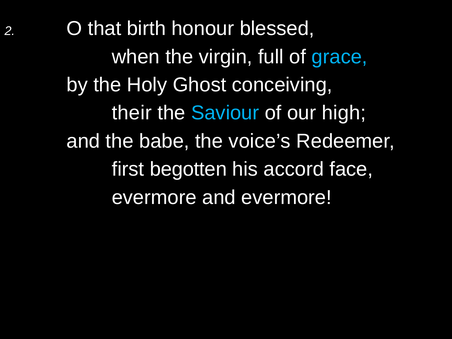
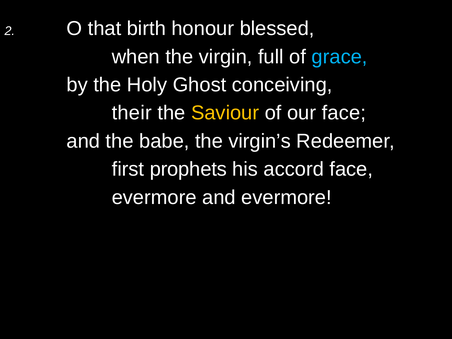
Saviour colour: light blue -> yellow (225, 113)
our high: high -> face (344, 113)
voice’s: voice’s -> virgin’s (260, 141)
begotten: begotten -> prophets (188, 169)
